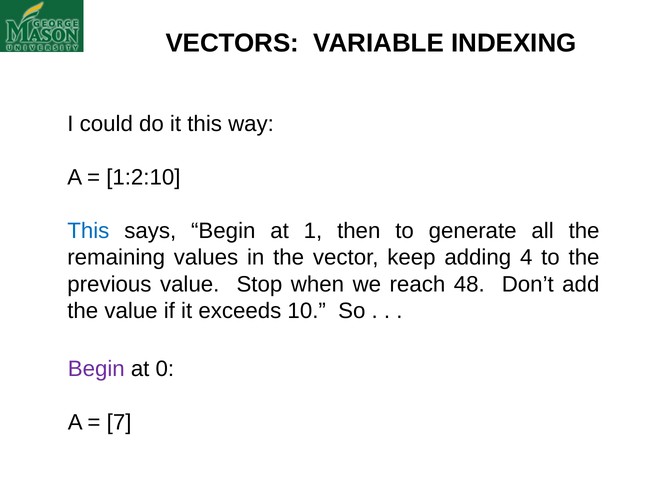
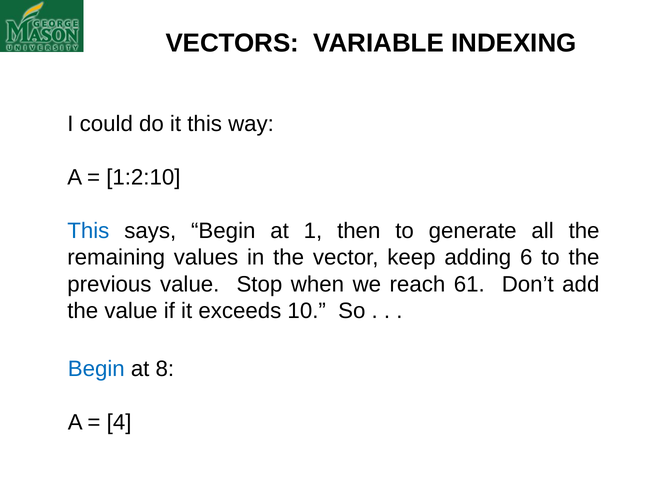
4: 4 -> 6 (526, 258)
48: 48 -> 61 (469, 284)
Begin colour: purple -> blue (96, 369)
0: 0 -> 8 (165, 369)
7: 7 -> 4 (119, 422)
